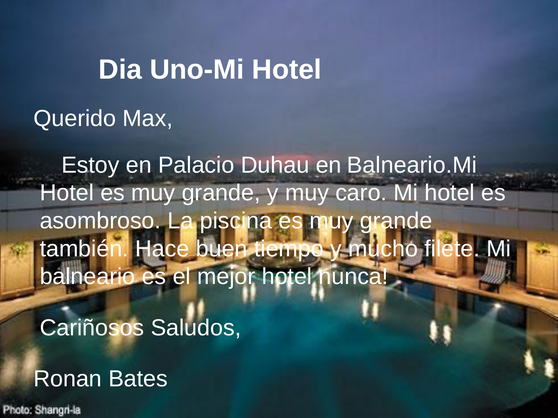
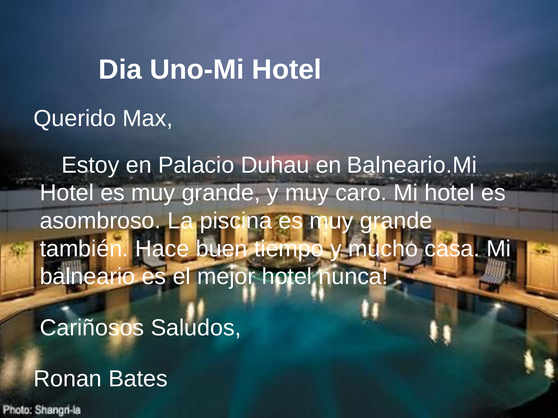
filete: filete -> casa (452, 249)
